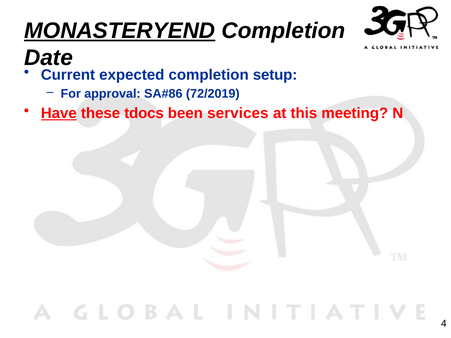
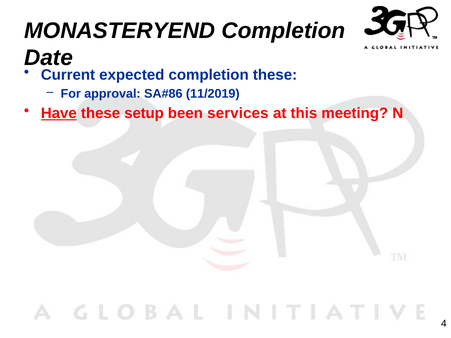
MONASTERYEND underline: present -> none (120, 31)
completion setup: setup -> these (275, 75)
72/2019: 72/2019 -> 11/2019 (213, 94)
tdocs: tdocs -> setup (144, 113)
